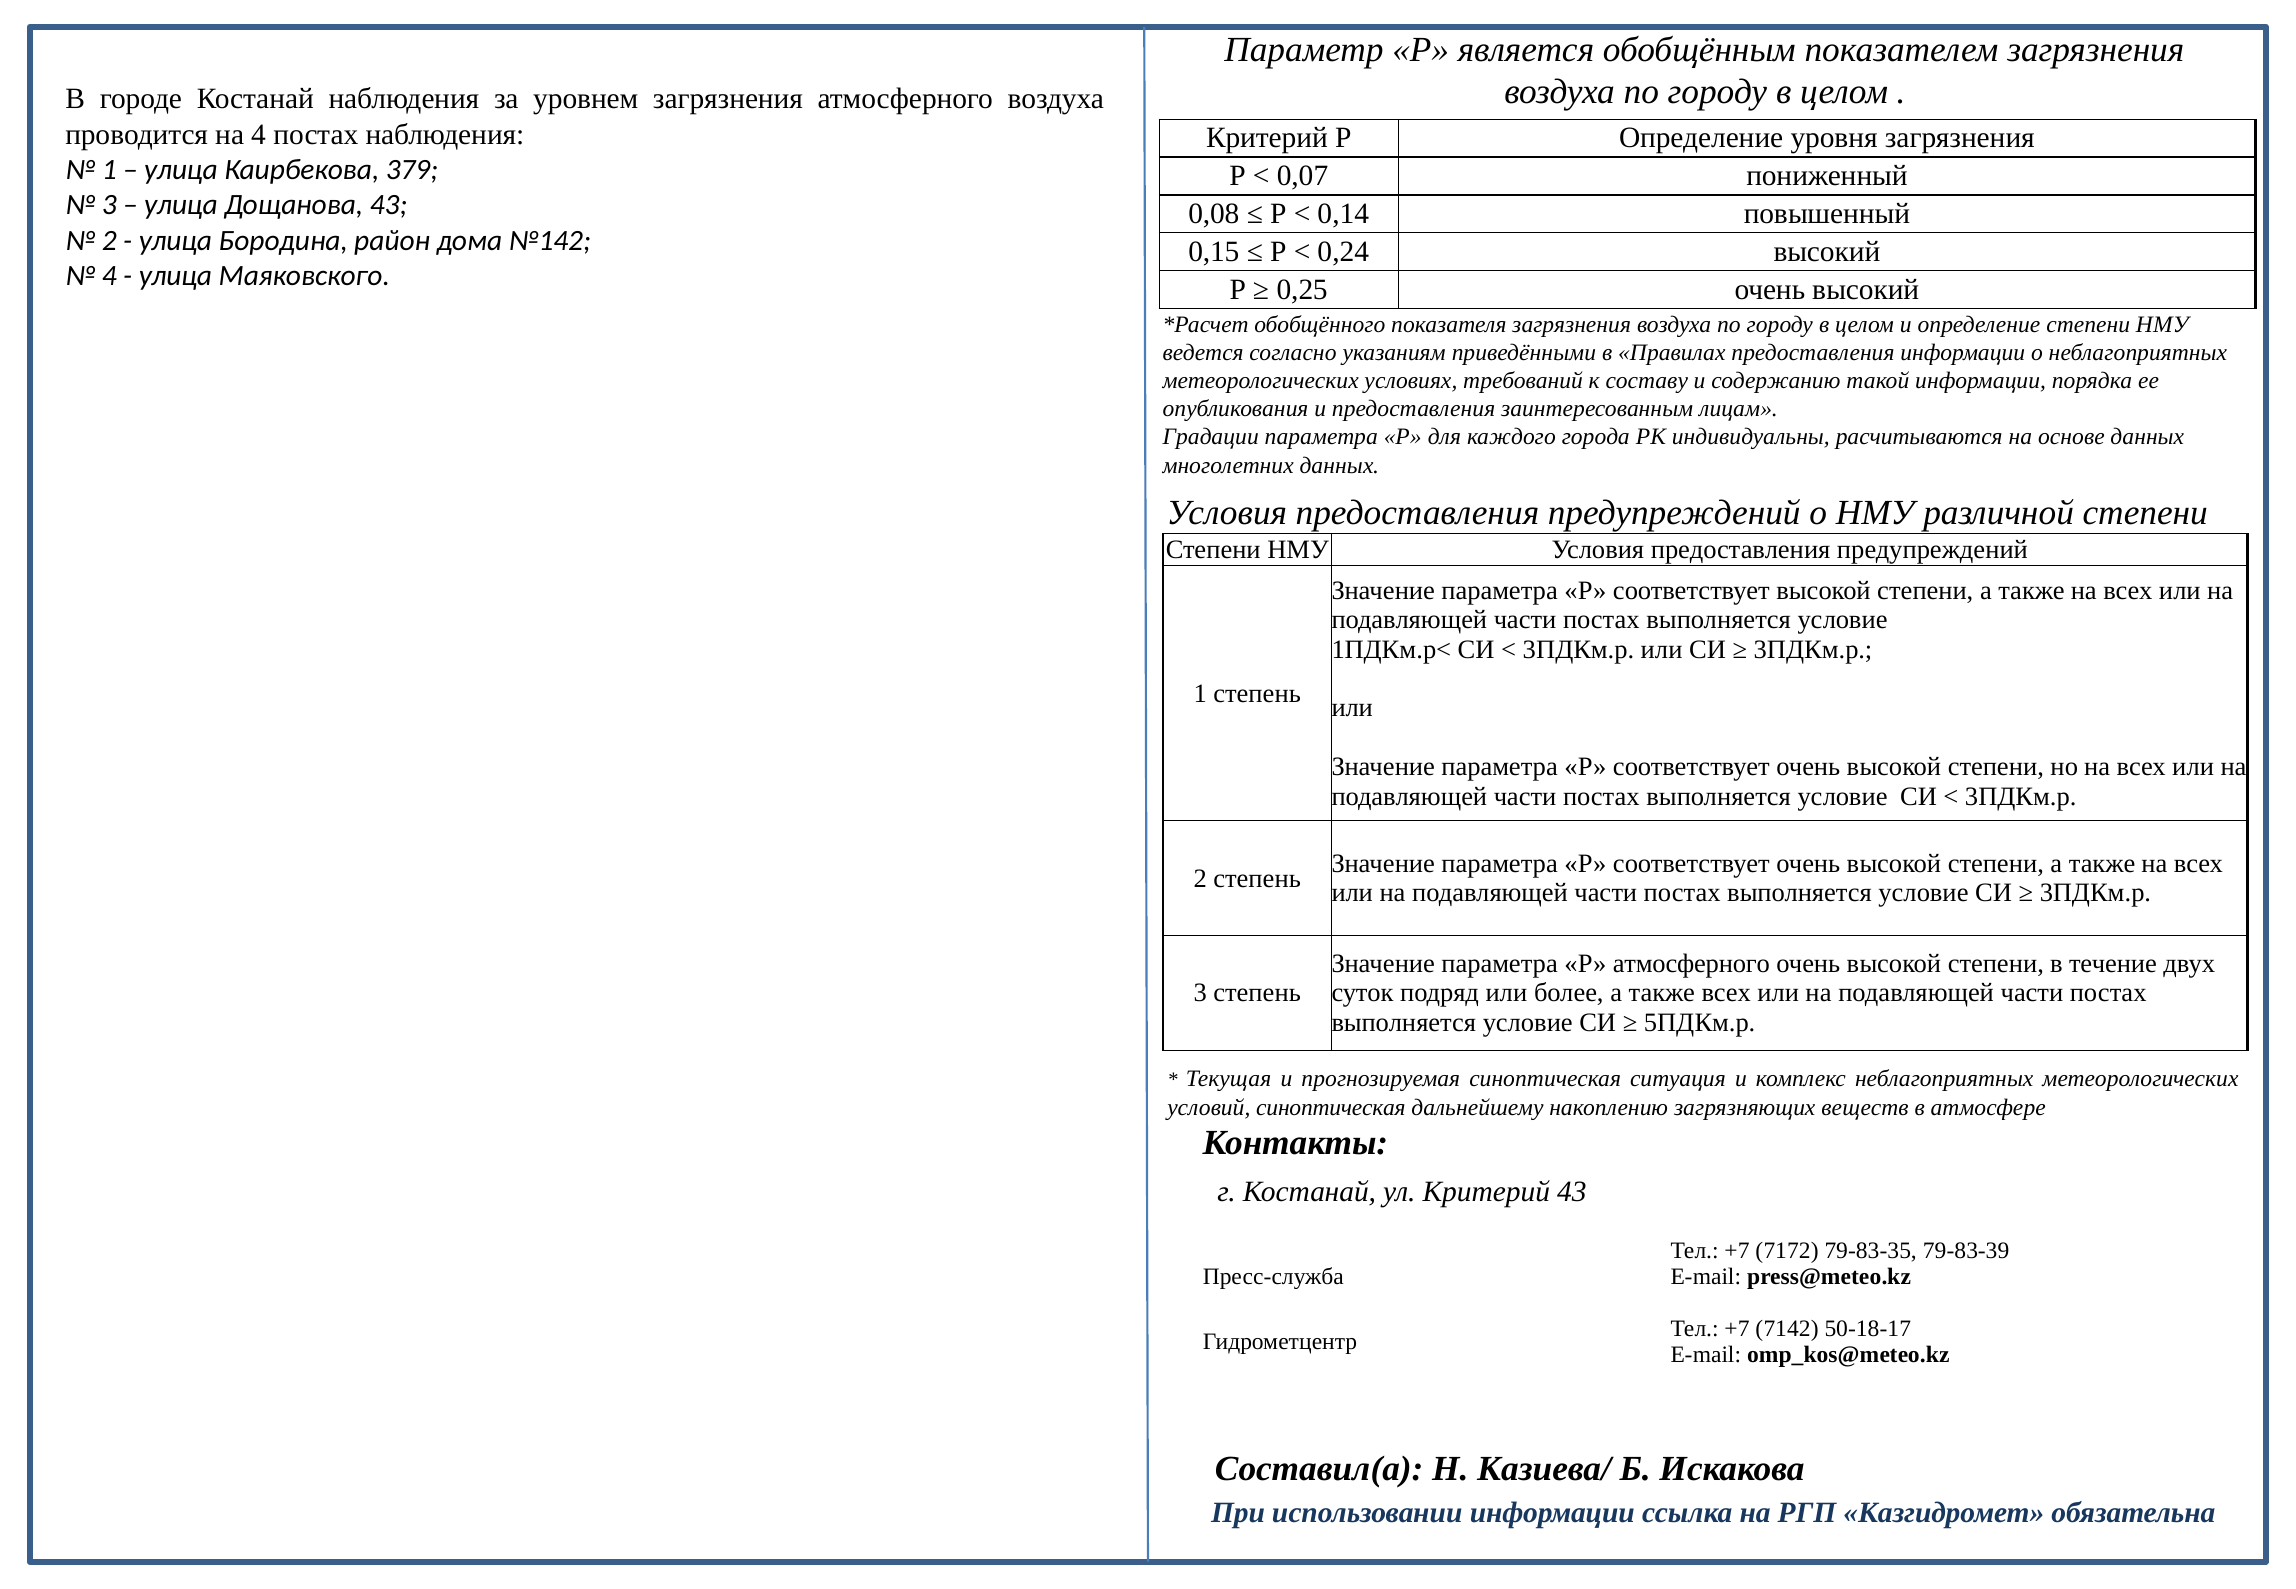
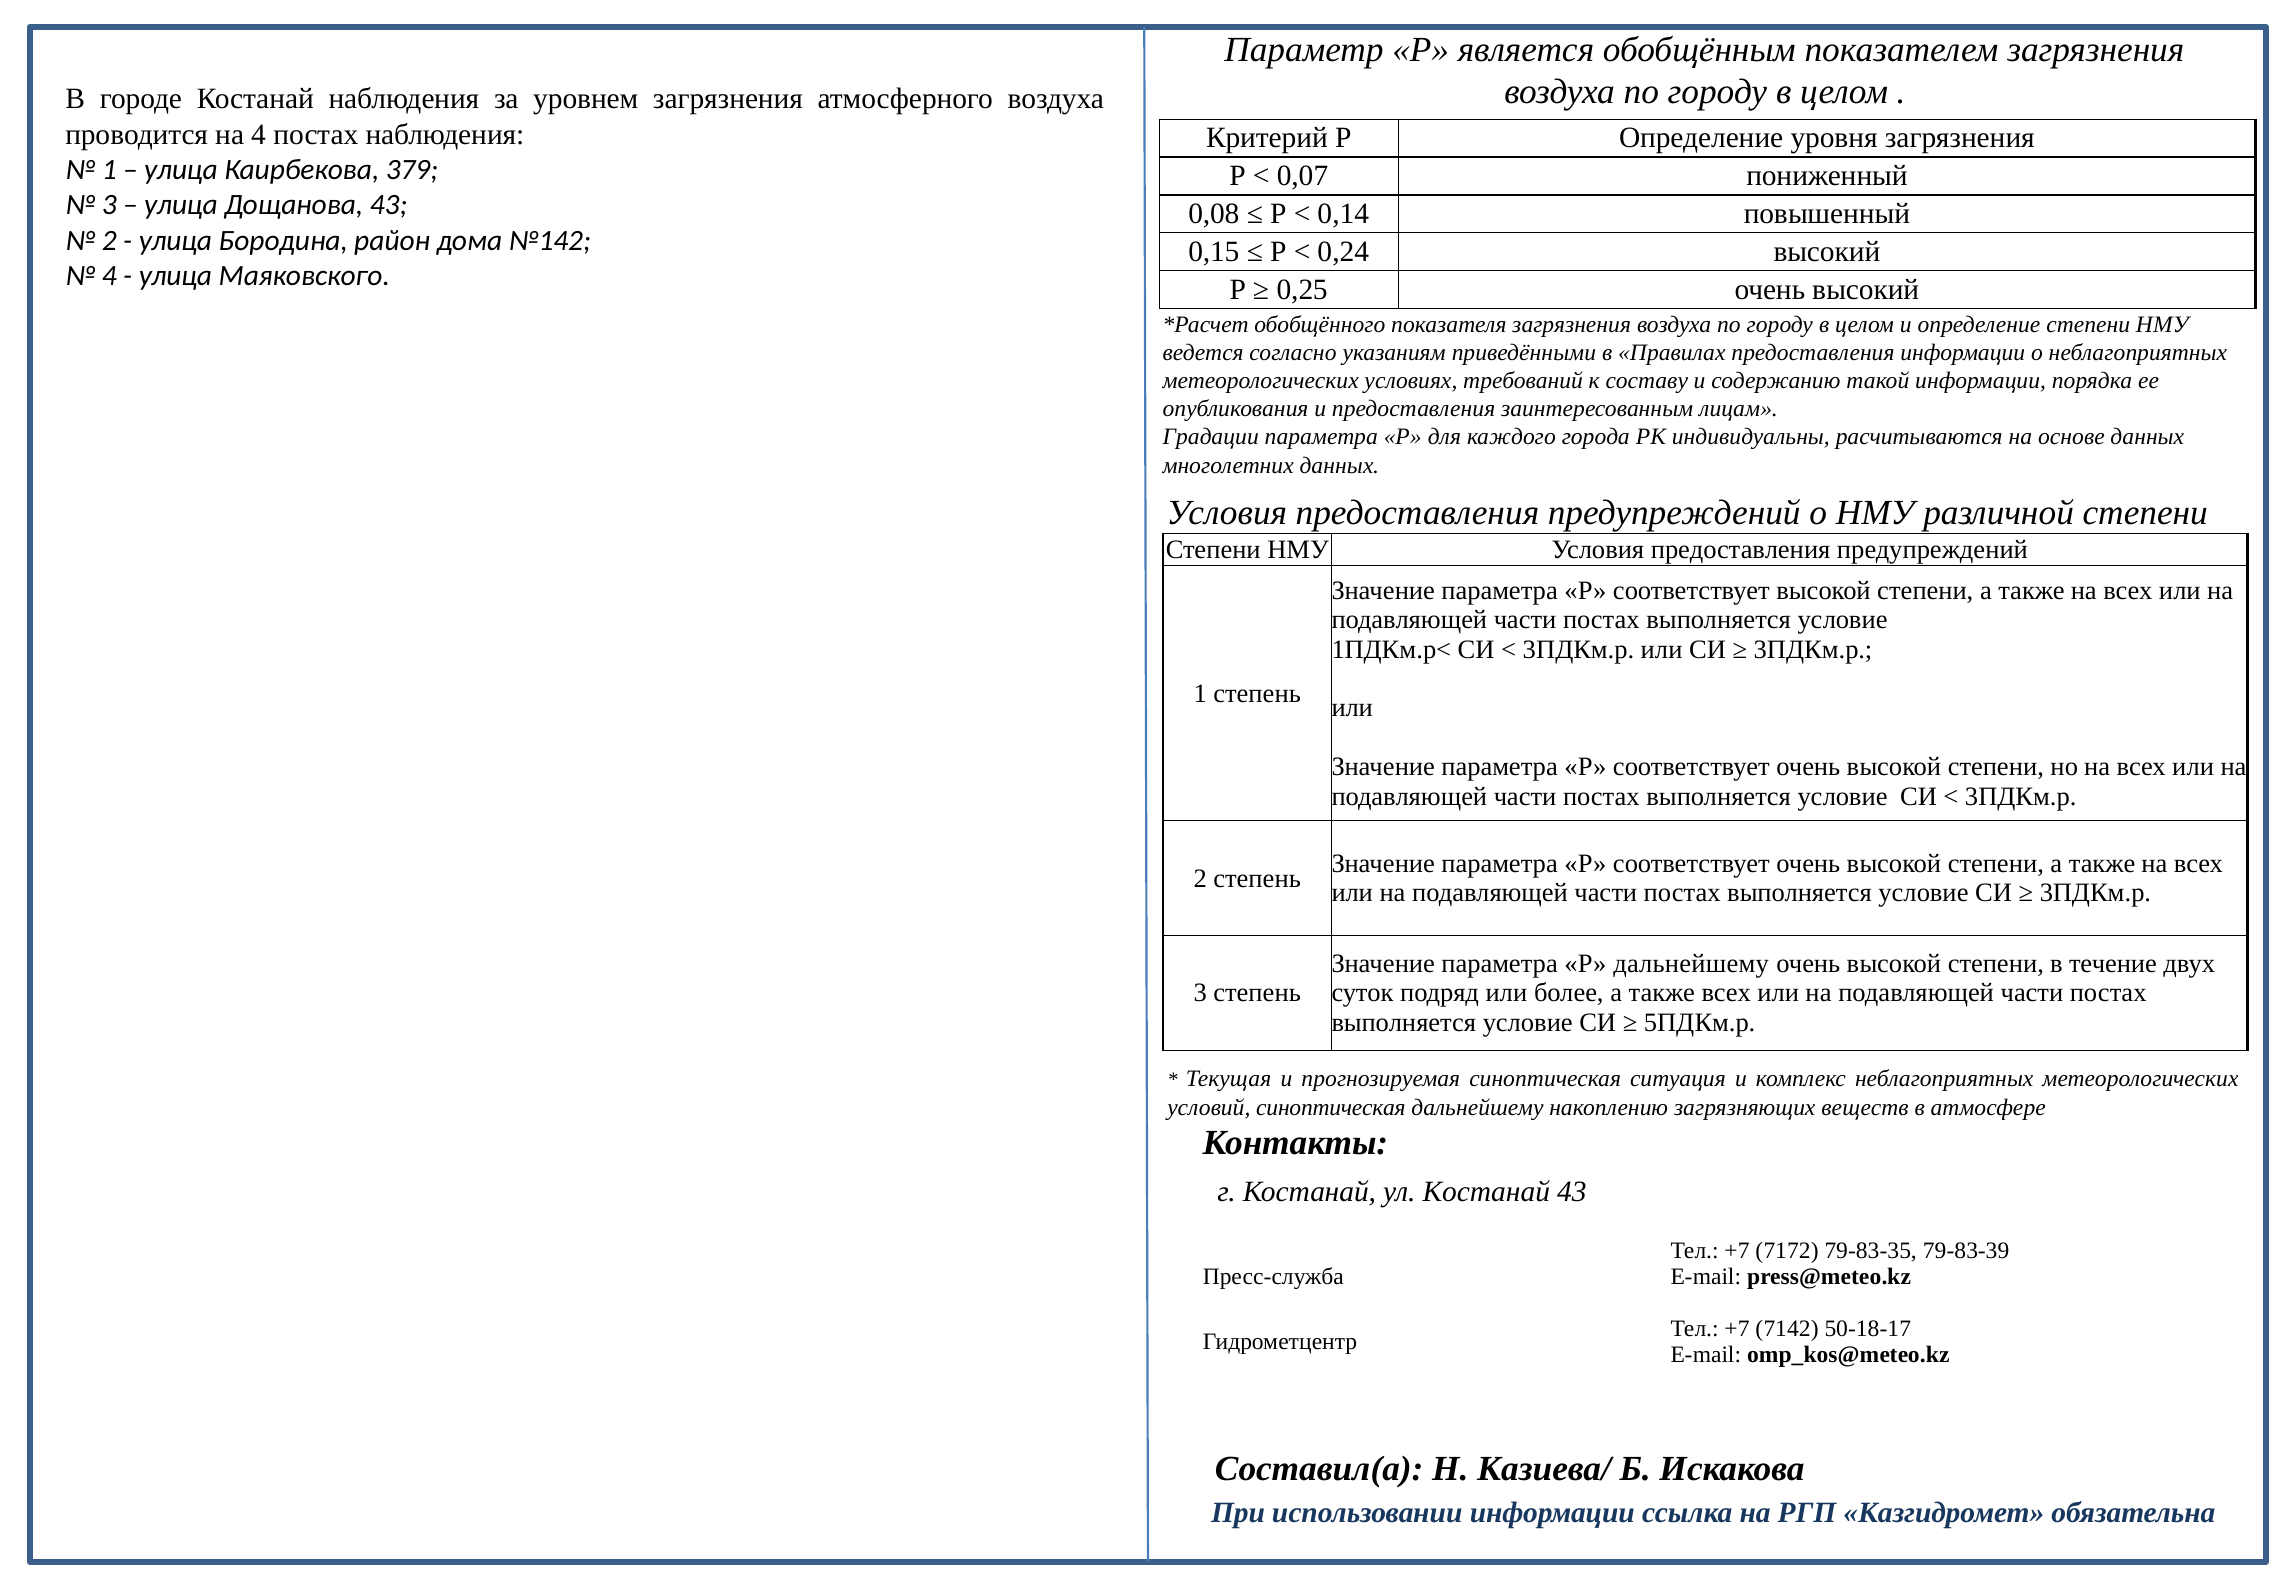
Р атмосферного: атмосферного -> дальнейшему (1691, 964)
ул Критерий: Критерий -> Костанай (1486, 1192)
